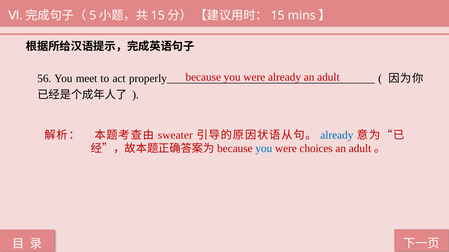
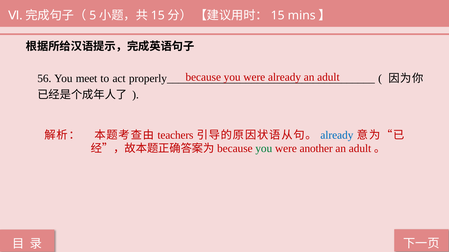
sweater: sweater -> teachers (175, 135)
you colour: blue -> green (264, 149)
choices: choices -> another (316, 149)
